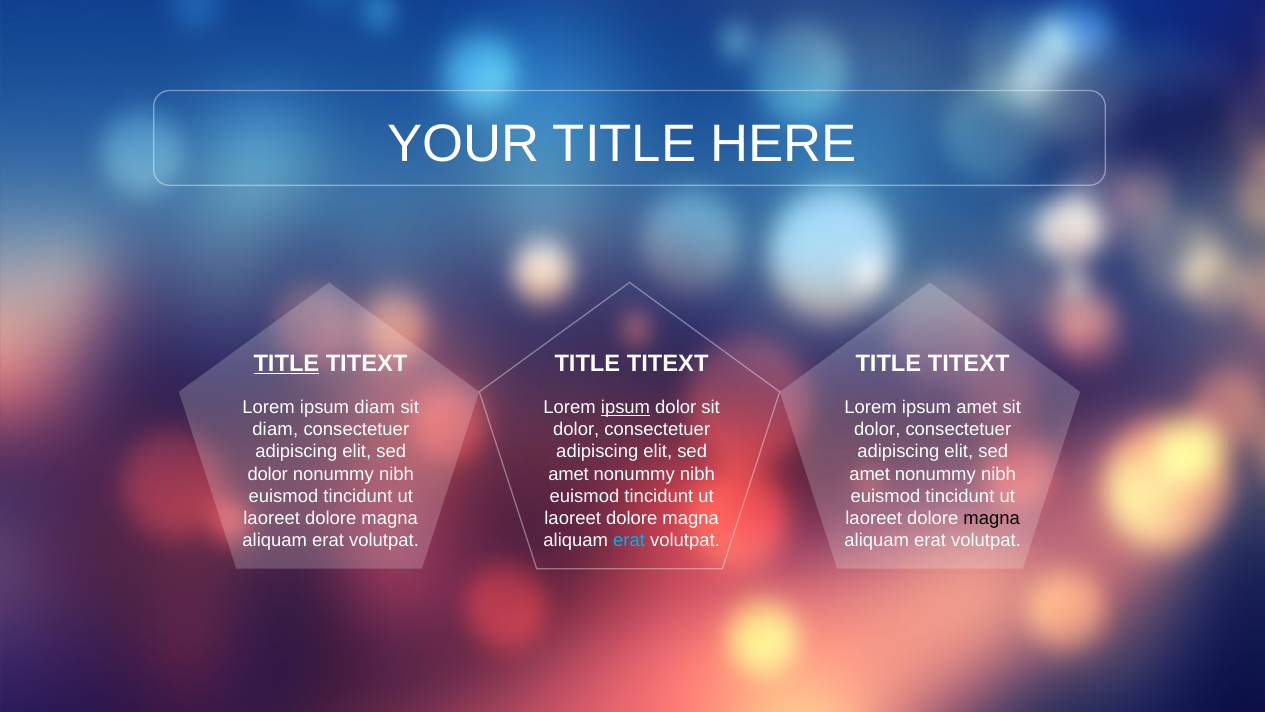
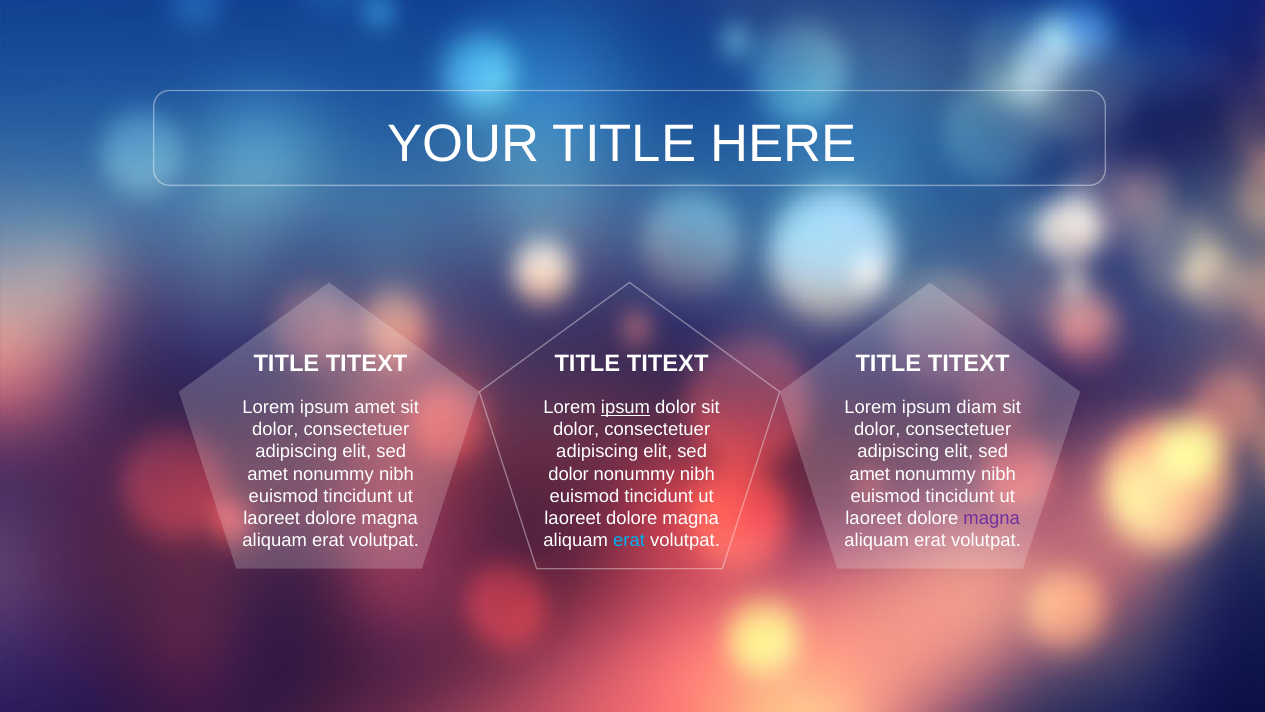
TITLE underline: present -> none (286, 363)
ipsum diam: diam -> amet (375, 407)
ipsum amet: amet -> diam (977, 407)
diam: diam -> dolor (275, 429)
dolor: dolor -> amet (268, 474)
amet: amet -> dolor (569, 474)
magna colour: black -> purple (992, 518)
